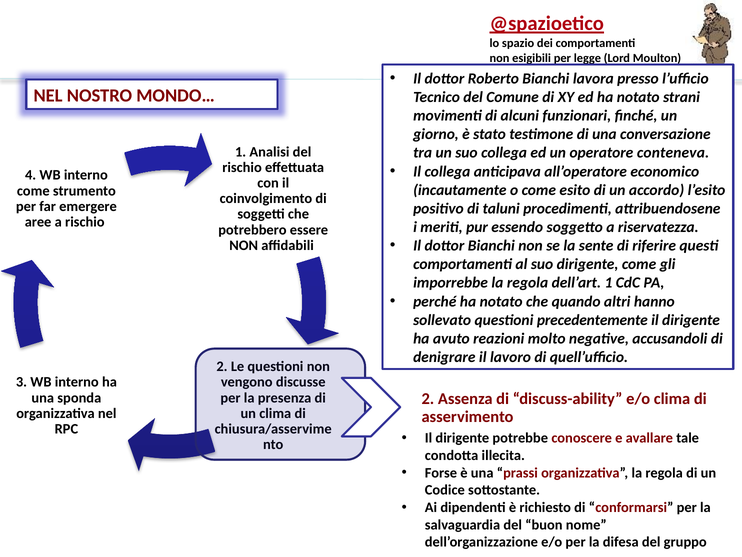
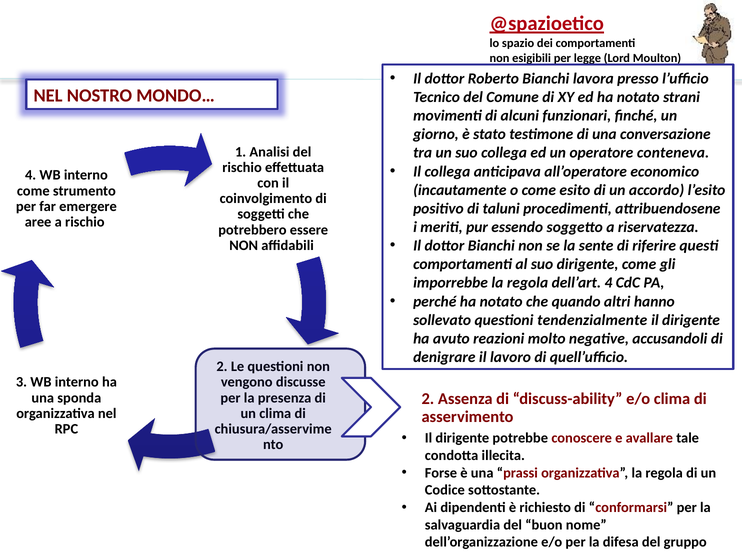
dell’art 1: 1 -> 4 (609, 283)
precedentemente: precedentemente -> tendenzialmente (592, 320)
